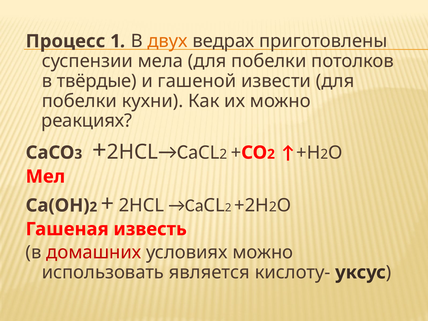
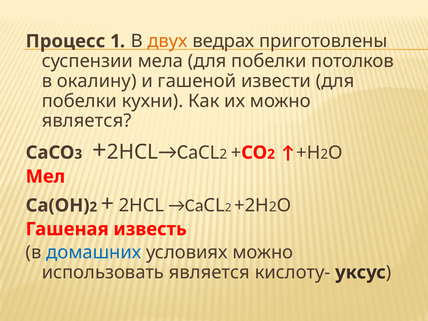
твёрдые: твёрдые -> окалину (97, 81)
реакциях: реакциях -> является (87, 121)
домашних colour: red -> blue (94, 252)
